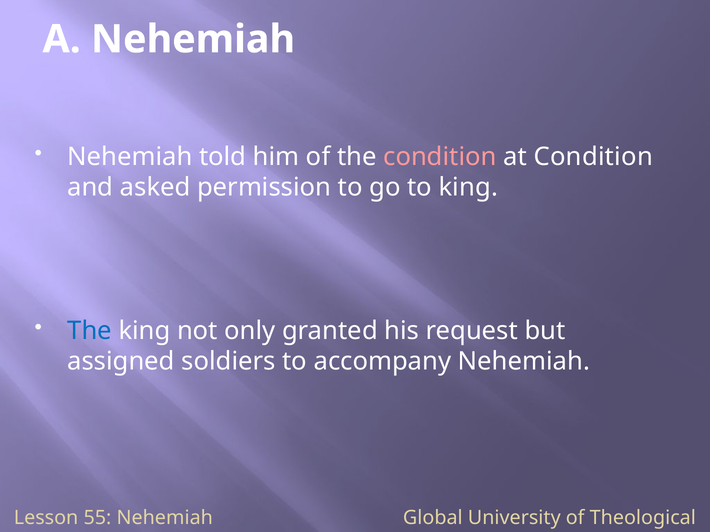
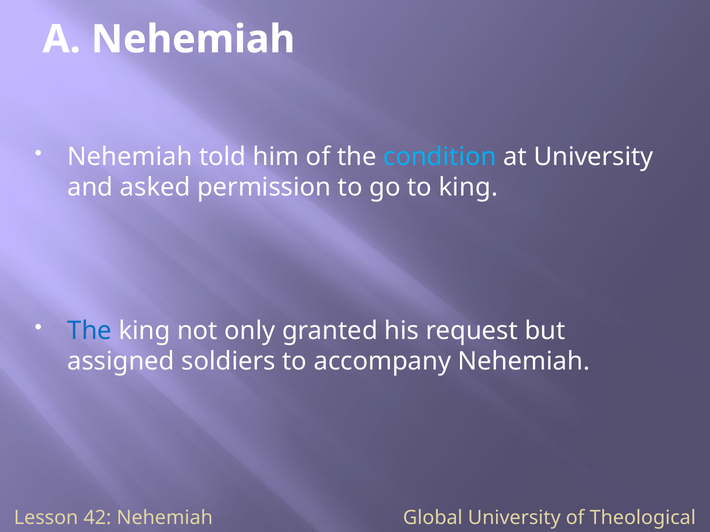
condition colour: pink -> light blue (440, 157)
at Condition: Condition -> University (593, 157)
55: 55 -> 42 (97, 518)
